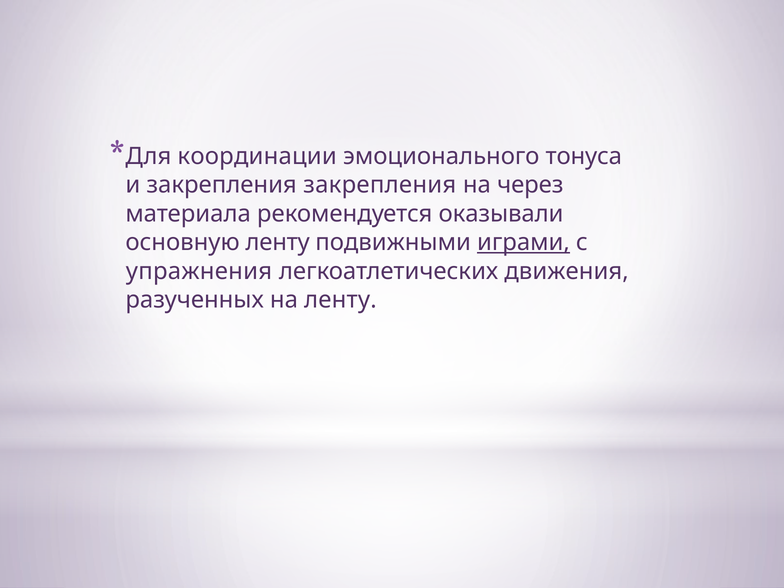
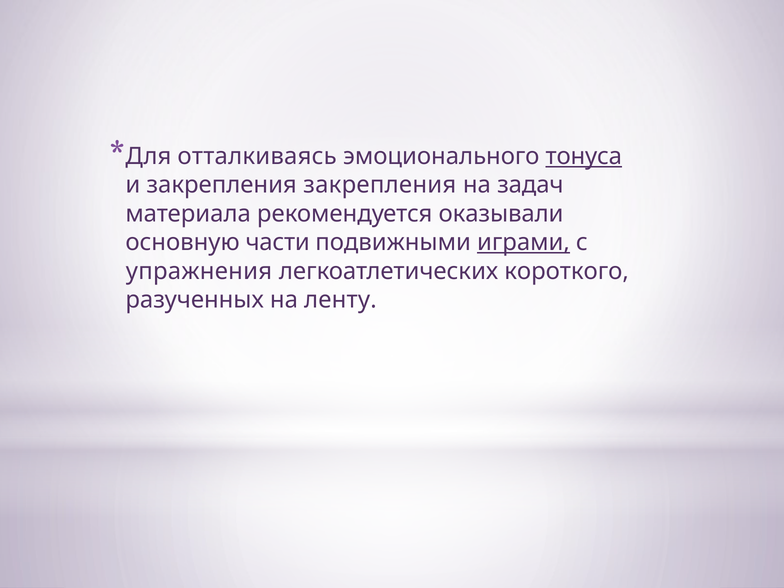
координации: координации -> отталкиваясь (257, 156)
тонуса underline: none -> present (584, 156)
через: через -> задач (530, 185)
основную ленту: ленту -> части (278, 242)
движения: движения -> короткого (567, 271)
